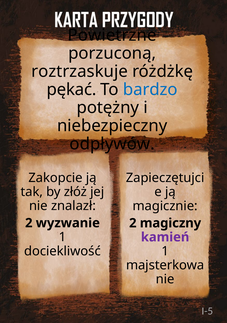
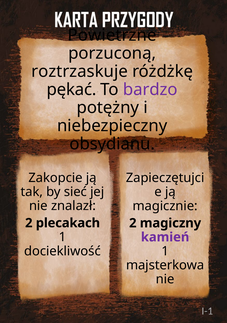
bardzo colour: blue -> purple (150, 89)
odpływów: odpływów -> obsydianu (112, 144)
złóż: złóż -> sieć (75, 191)
wyzwanie: wyzwanie -> plecakach (68, 223)
I-5: I-5 -> I-1 (207, 310)
